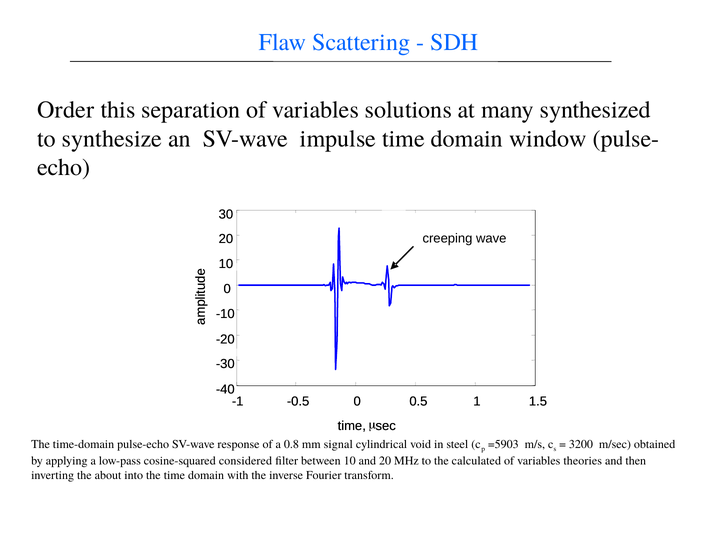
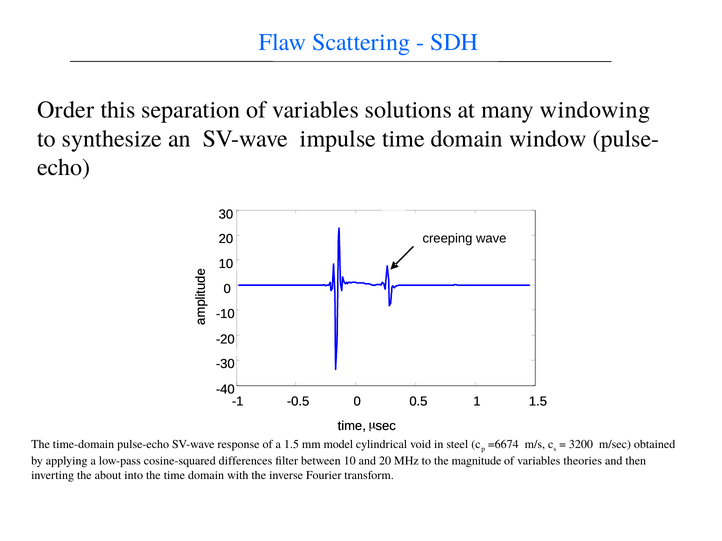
synthesized: synthesized -> windowing (595, 110)
a 0.8: 0.8 -> 1.5 (291, 445)
signal: signal -> model (338, 445)
=5903: =5903 -> =6674 (503, 445)
considered: considered -> differences (246, 461)
calculated: calculated -> magnitude (476, 461)
